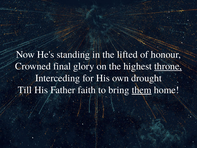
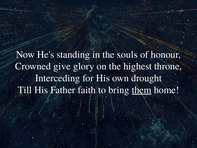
lifted: lifted -> souls (127, 54)
final: final -> give (62, 66)
throne underline: present -> none (168, 66)
